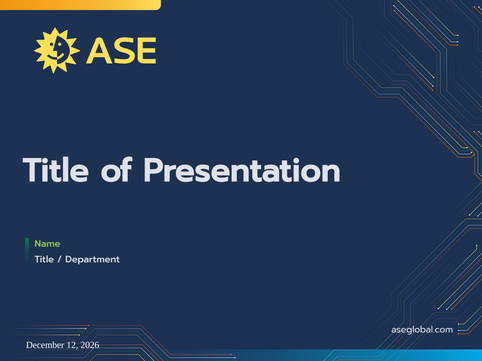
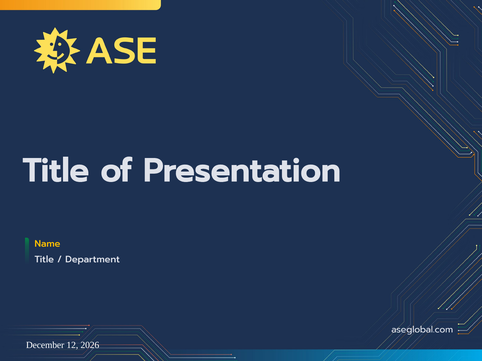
Name colour: light green -> yellow (47, 244)
